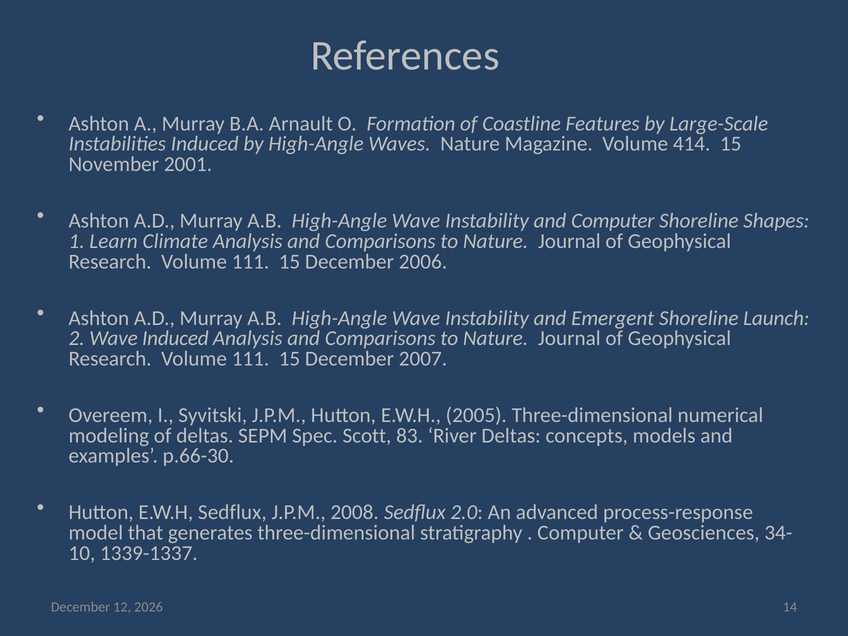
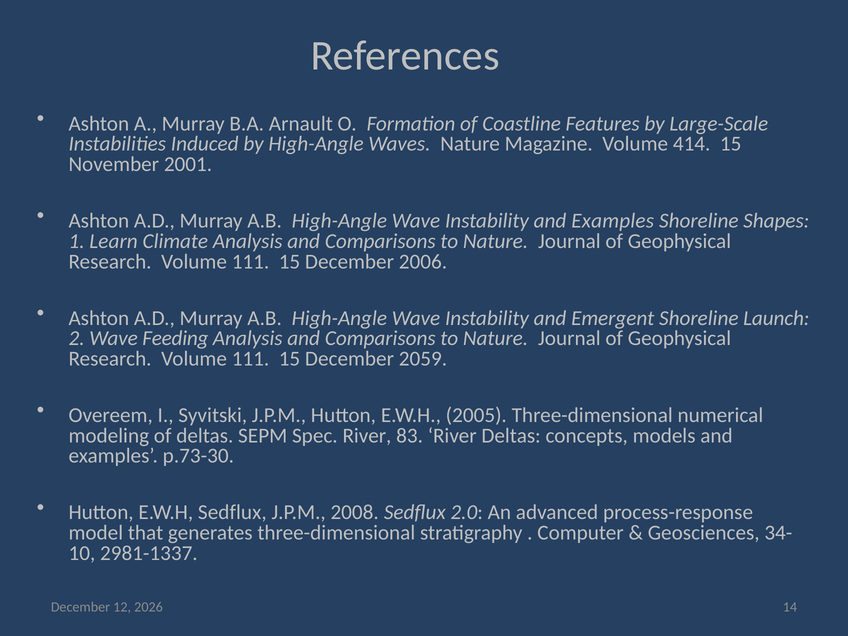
Instability and Computer: Computer -> Examples (613, 221)
Wave Induced: Induced -> Feeding (175, 338)
2007: 2007 -> 2059 (423, 359)
Spec Scott: Scott -> River (367, 436)
p.66-30: p.66-30 -> p.73-30 (198, 456)
1339-1337: 1339-1337 -> 2981-1337 (149, 553)
